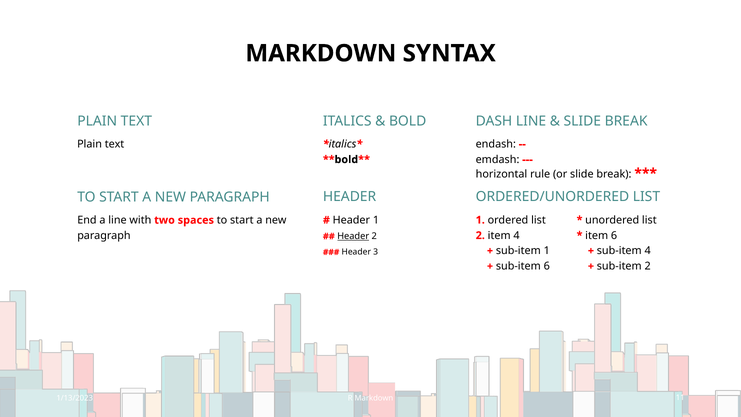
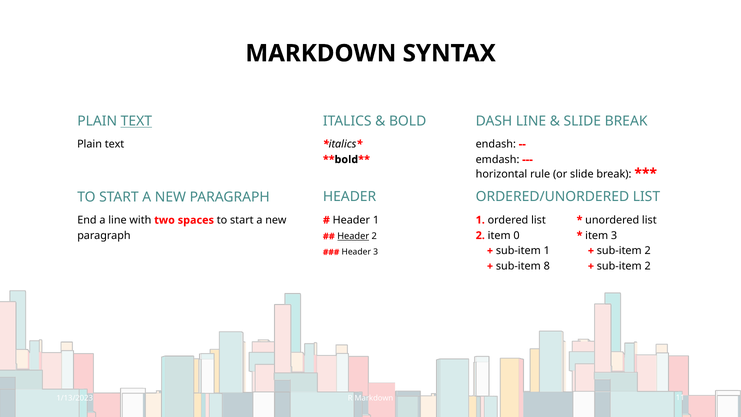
TEXT underline: none -> present (136, 121)
item 4: 4 -> 0 (517, 235)
item 6: 6 -> 3 (614, 235)
4: 4 -> 2 (648, 251)
sub-item 6: 6 -> 8 (547, 266)
